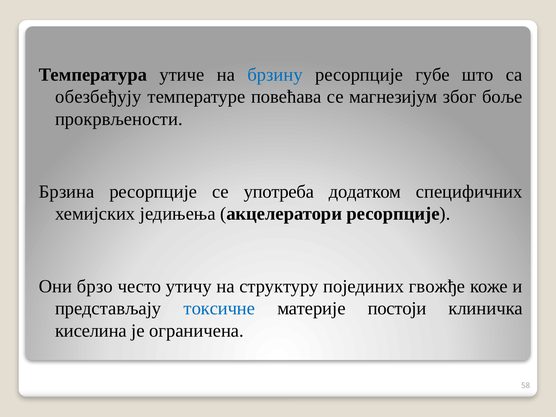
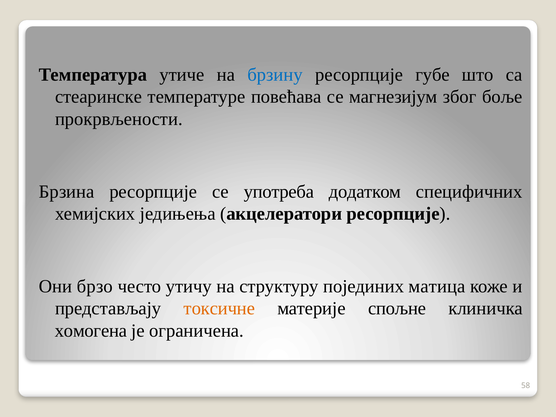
обезбеђују: обезбеђују -> стеаринске (98, 97)
гвожђе: гвожђе -> матица (437, 286)
токсичне colour: blue -> orange (219, 309)
постоји: постоји -> спољне (397, 309)
киселина: киселина -> хомогена (91, 331)
